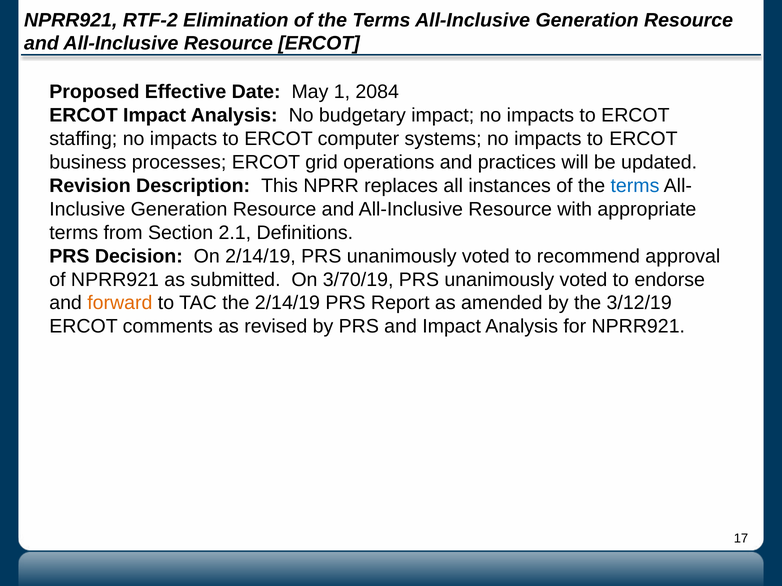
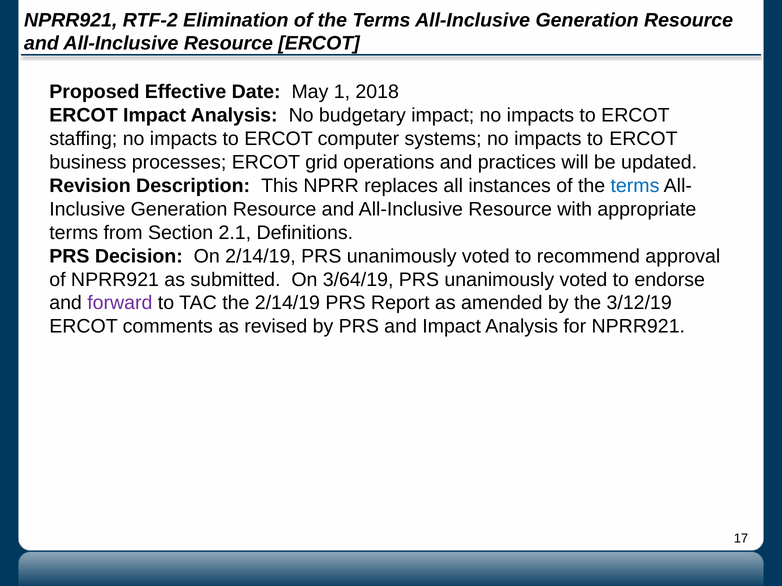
2084: 2084 -> 2018 (377, 92)
3/70/19: 3/70/19 -> 3/64/19 (358, 280)
forward colour: orange -> purple (120, 303)
